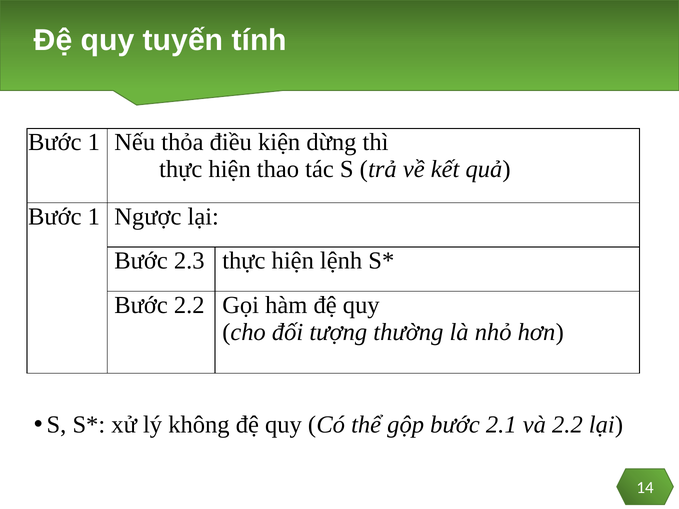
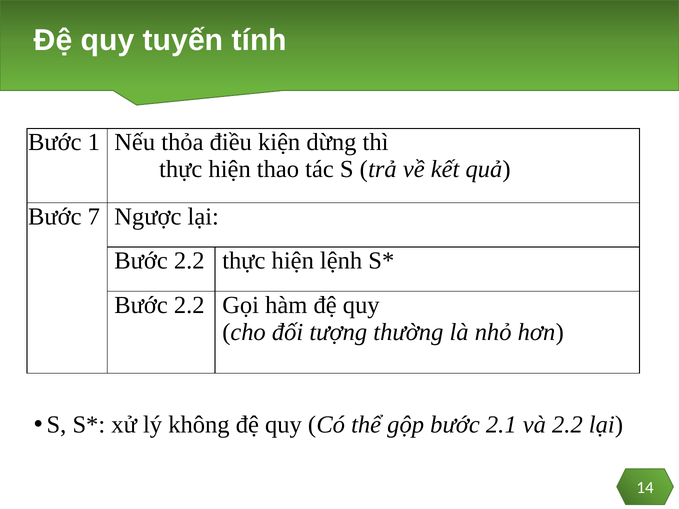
1: 1 -> 7 (94, 217)
2.3: 2.3 -> 2.2 (189, 261)
